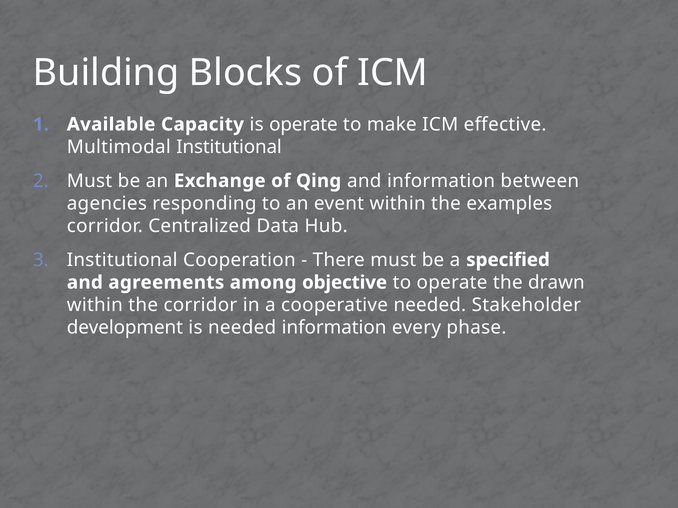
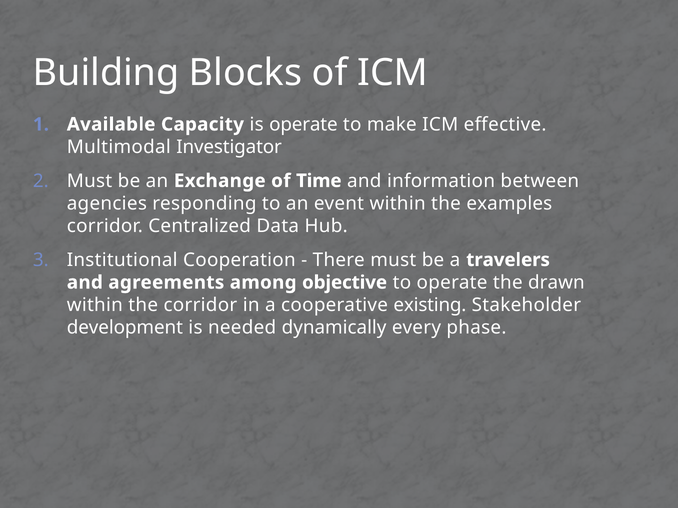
Multimodal Institutional: Institutional -> Investigator (229, 147)
Qing: Qing -> Time (319, 181)
specified: specified -> travelers (508, 260)
cooperative needed: needed -> existing (430, 305)
needed information: information -> dynamically (334, 328)
